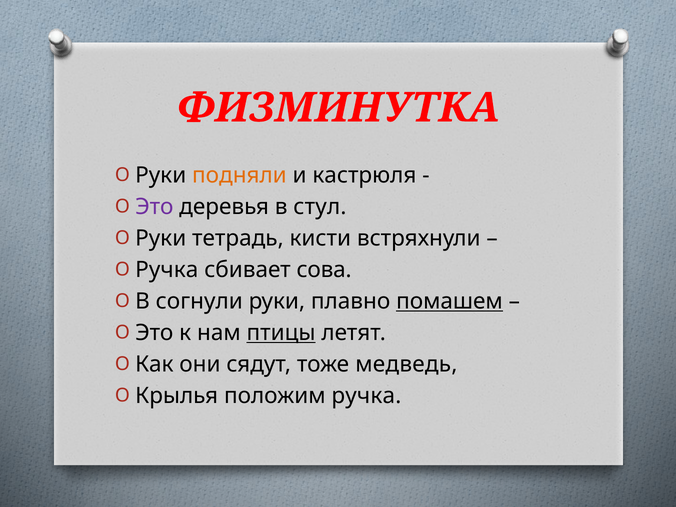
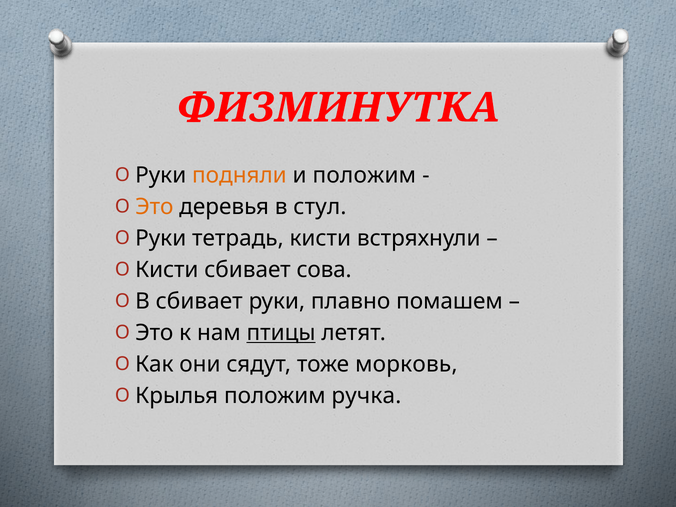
и кастрюля: кастрюля -> положим (364, 175)
Это colour: purple -> orange (154, 207)
Ручка: Ручка -> Кисти (167, 270)
В согнули: согнули -> сбивает (199, 301)
помашем underline: present -> none (449, 301)
медведь: медведь -> морковь (406, 364)
